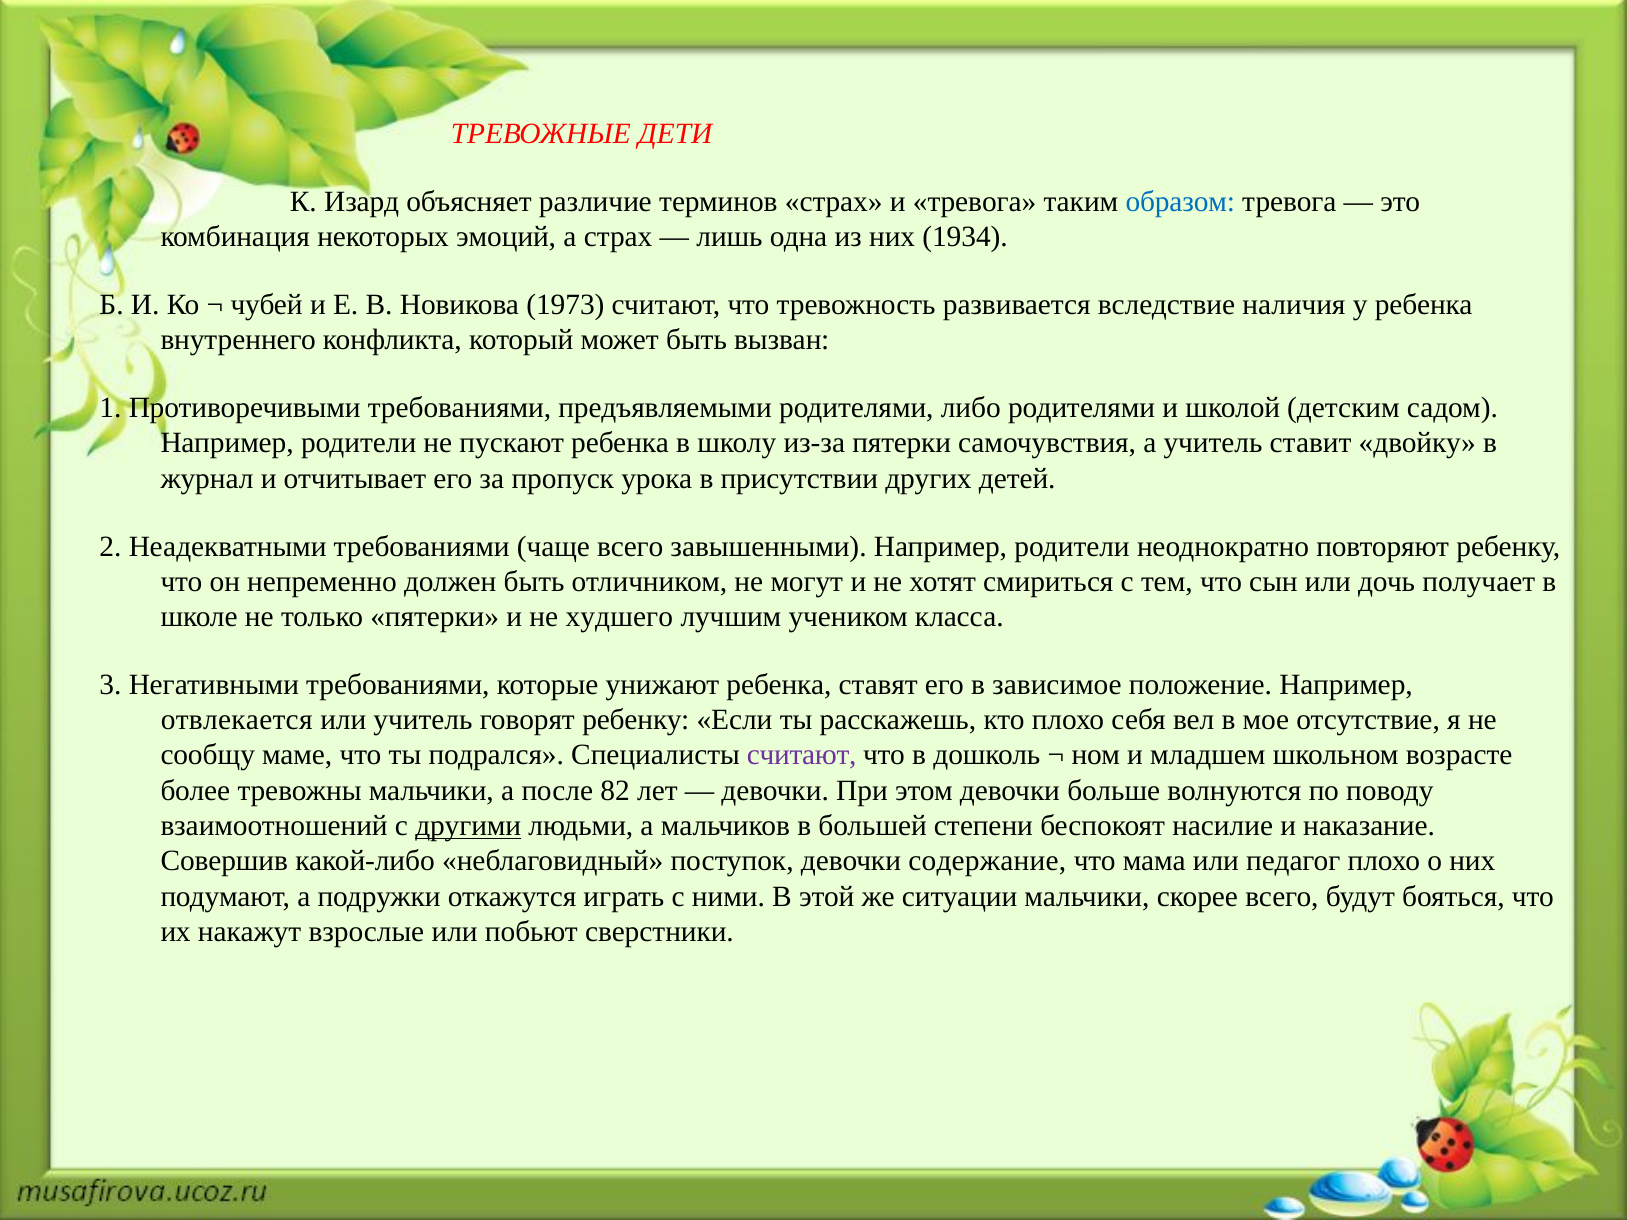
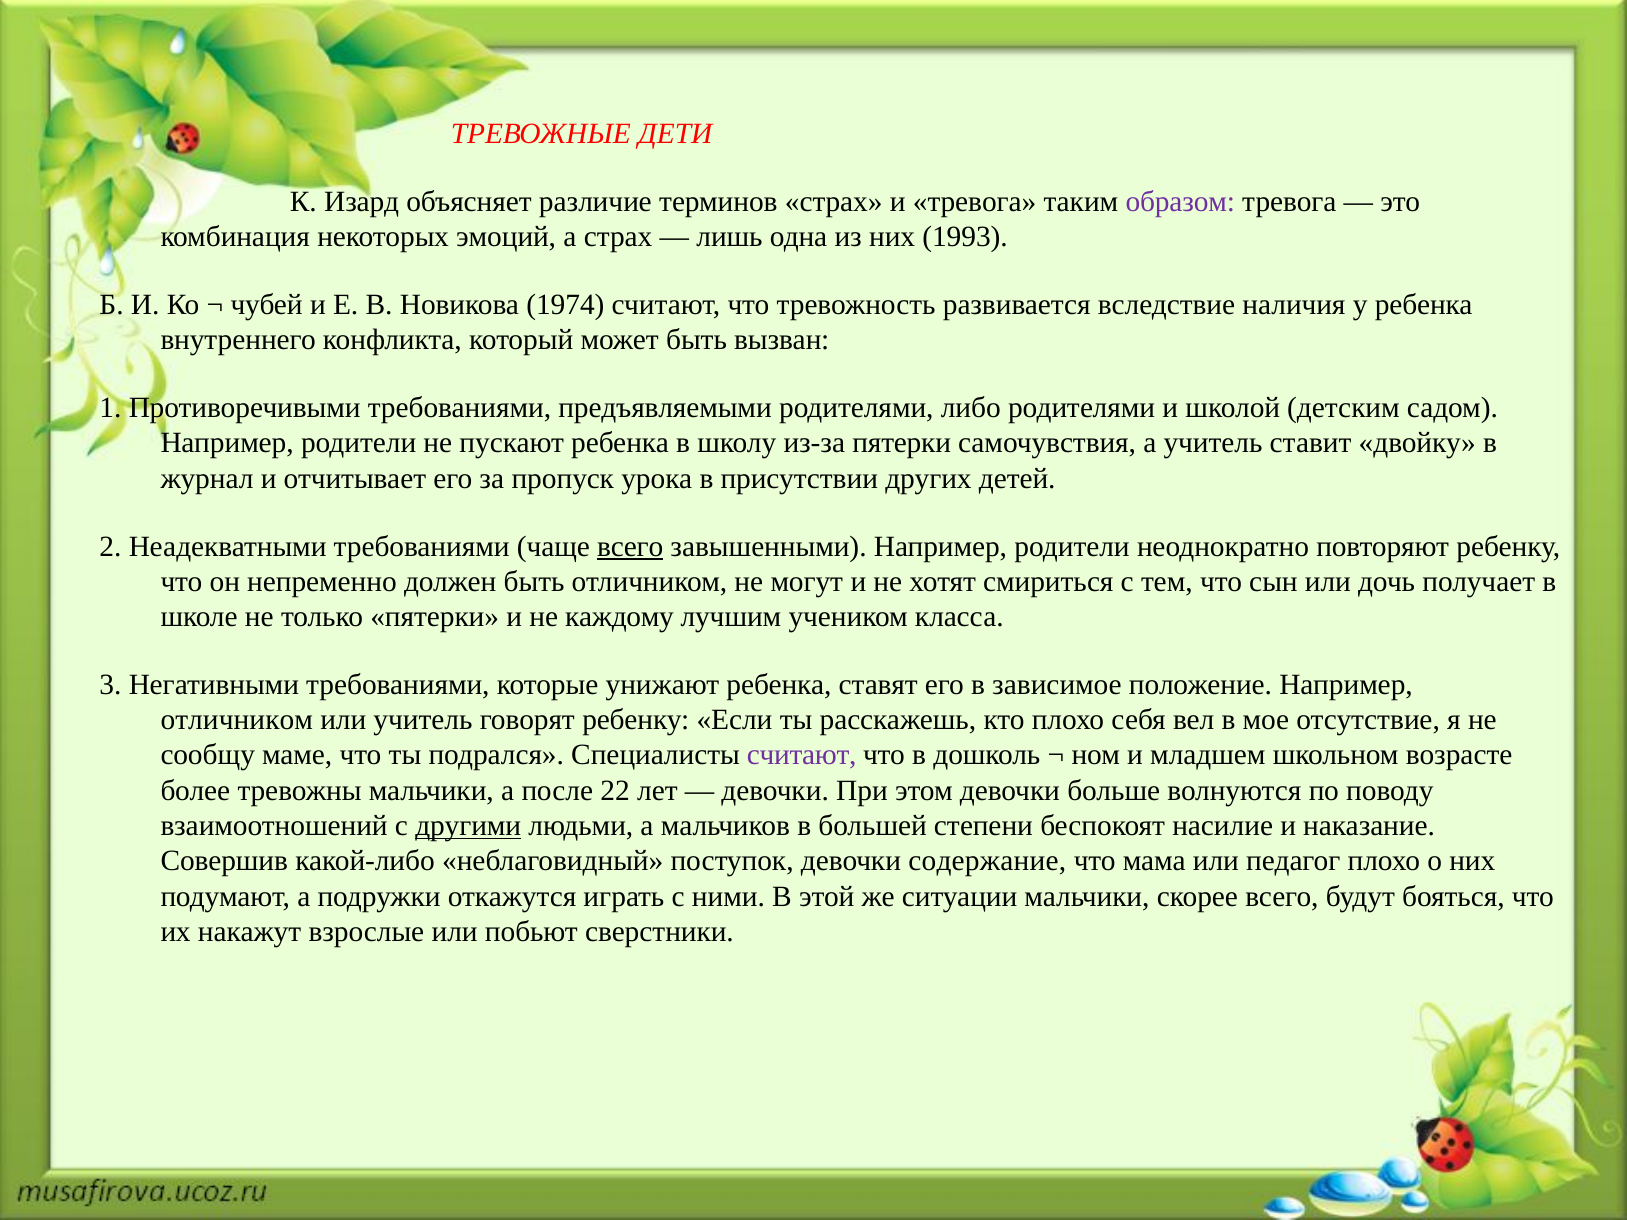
образом colour: blue -> purple (1180, 202)
1934: 1934 -> 1993 (965, 237)
1973: 1973 -> 1974 (565, 305)
всего underline: none -> present (630, 546)
худшего: худшего -> каждому (620, 617)
отвлекается: отвлекается -> отличником (237, 720)
82: 82 -> 22 (615, 791)
